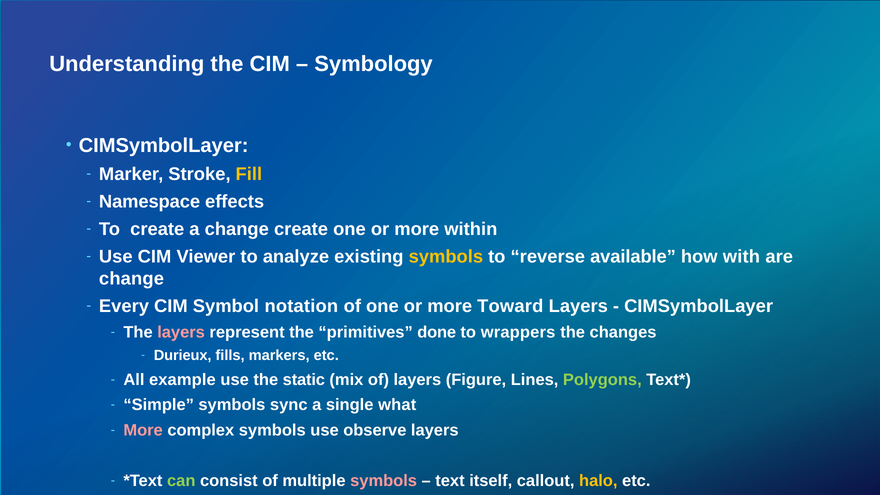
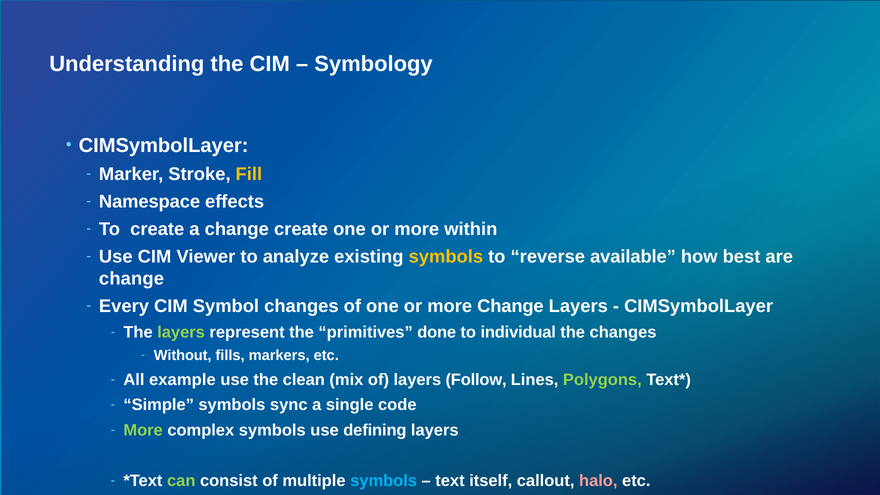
with: with -> best (742, 257)
Symbol notation: notation -> changes (301, 306)
more Toward: Toward -> Change (510, 306)
layers colour: pink -> light green (181, 332)
wrappers: wrappers -> individual (518, 332)
Durieux: Durieux -> Without (183, 355)
static: static -> clean (304, 380)
Figure: Figure -> Follow (476, 380)
what: what -> code (397, 405)
More colour: pink -> light green (143, 430)
observe: observe -> defining (375, 430)
symbols colour: pink -> light blue (384, 481)
halo colour: yellow -> pink (598, 481)
